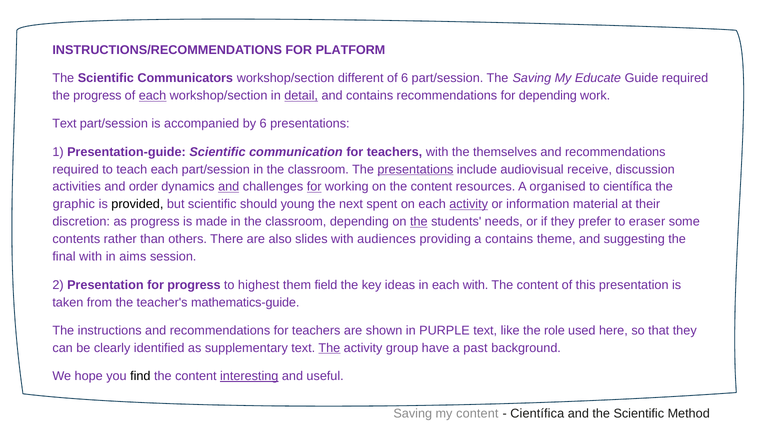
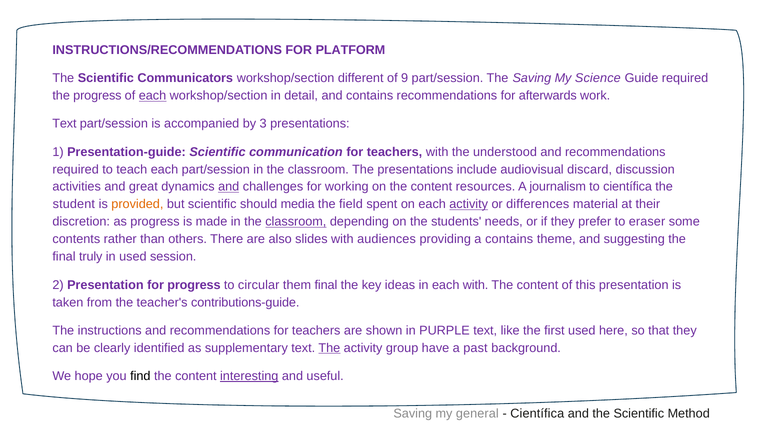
of 6: 6 -> 9 (405, 78)
Educate: Educate -> Science (598, 78)
detail underline: present -> none (301, 96)
for depending: depending -> afterwards (548, 96)
by 6: 6 -> 3 (263, 124)
themselves: themselves -> understood (505, 152)
presentations underline: present -> none (415, 169)
receive: receive -> discard (590, 169)
order: order -> great (143, 187)
for underline: present -> none (314, 187)
organised: organised -> journalism (558, 187)
graphic: graphic -> student (74, 204)
provided colour: black -> orange (137, 204)
young: young -> media (298, 204)
next: next -> field (351, 204)
information: information -> differences (538, 204)
classroom underline: none -> present (296, 222)
the underline: present -> none (419, 222)
final with: with -> truly (91, 256)
in aims: aims -> used (133, 256)
highest: highest -> circular (259, 285)
them field: field -> final (326, 285)
mathematics-guide: mathematics-guide -> contributions-guide (245, 302)
role: role -> first (554, 330)
my content: content -> general (477, 413)
